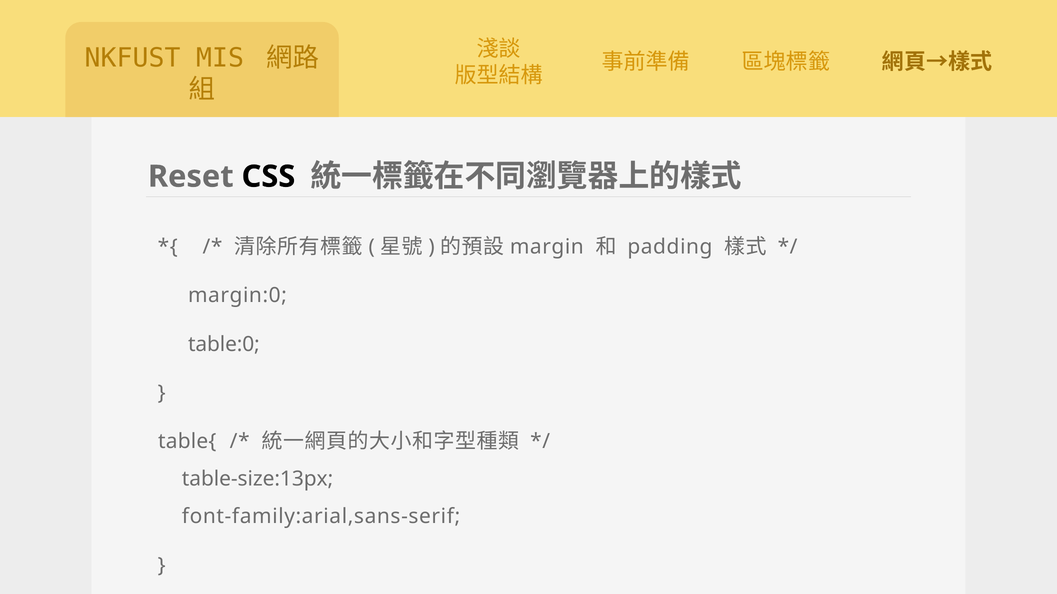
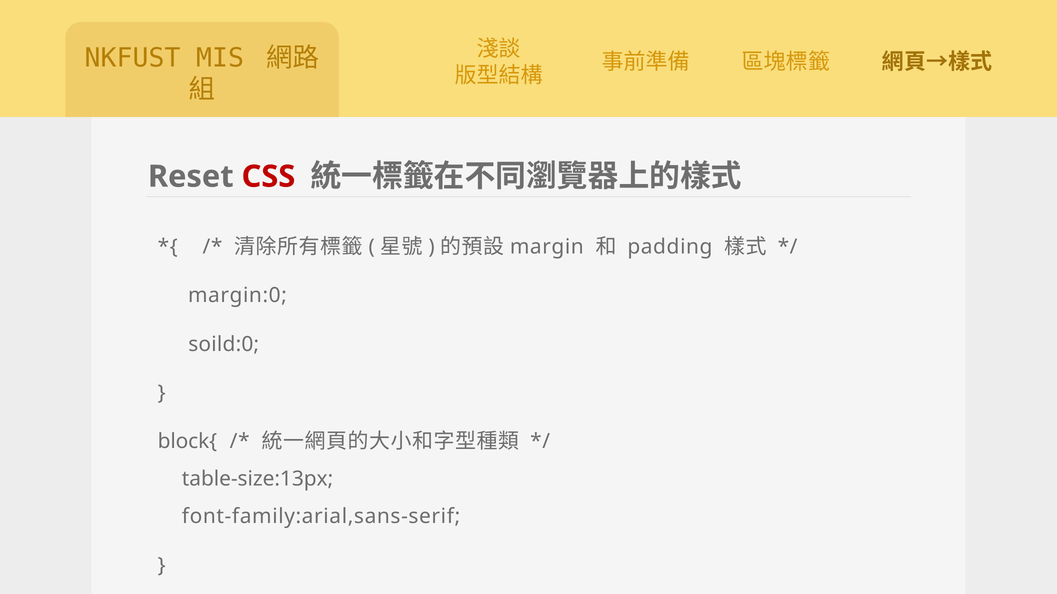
CSS colour: black -> red (268, 177)
table:0: table:0 -> soild:0 (224, 344)
table{: table{ -> block{ (187, 442)
